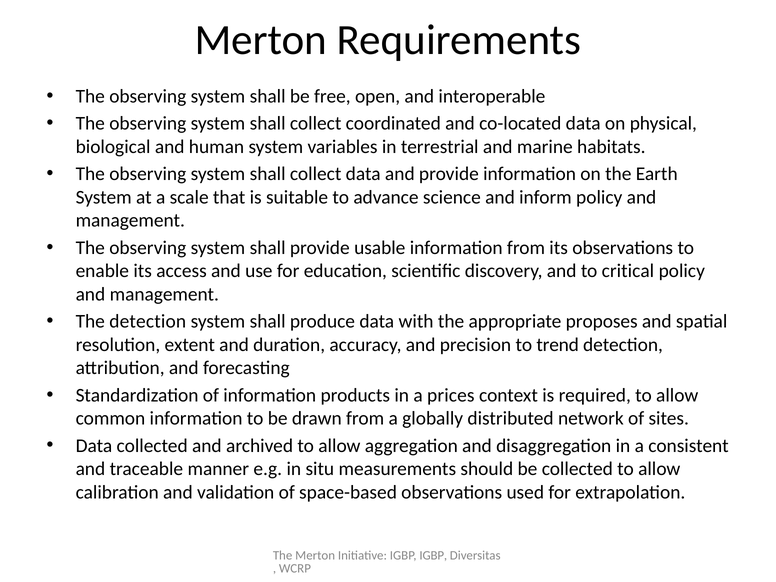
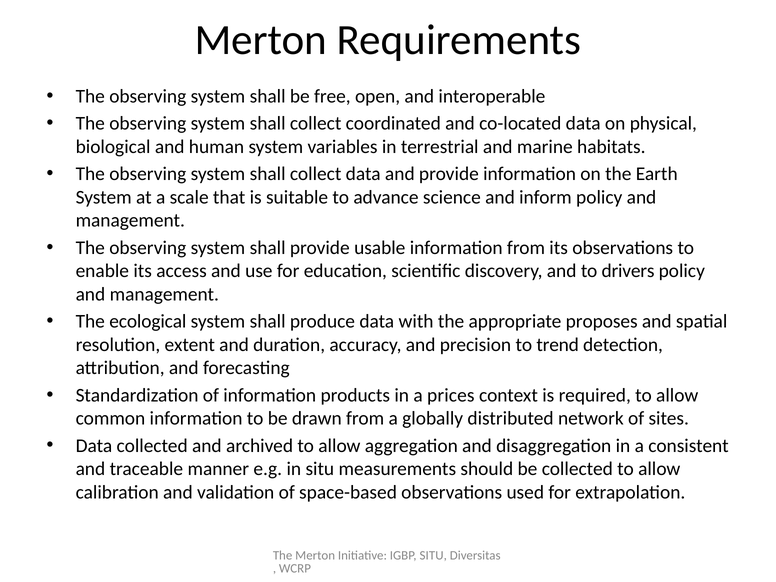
critical: critical -> drivers (628, 271)
The detection: detection -> ecological (148, 321)
IGBP IGBP: IGBP -> SITU (433, 556)
